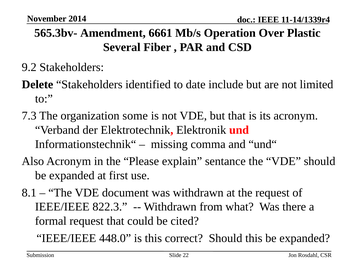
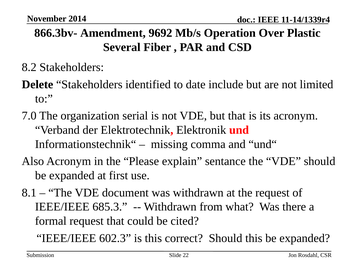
565.3bv-: 565.3bv- -> 866.3bv- (56, 33)
6661: 6661 -> 9692 (160, 33)
9.2: 9.2 -> 8.2 (29, 67)
7.3: 7.3 -> 7.0 (29, 116)
some: some -> serial (135, 116)
822.3: 822.3 -> 685.3 (110, 207)
448.0: 448.0 -> 602.3 (115, 238)
